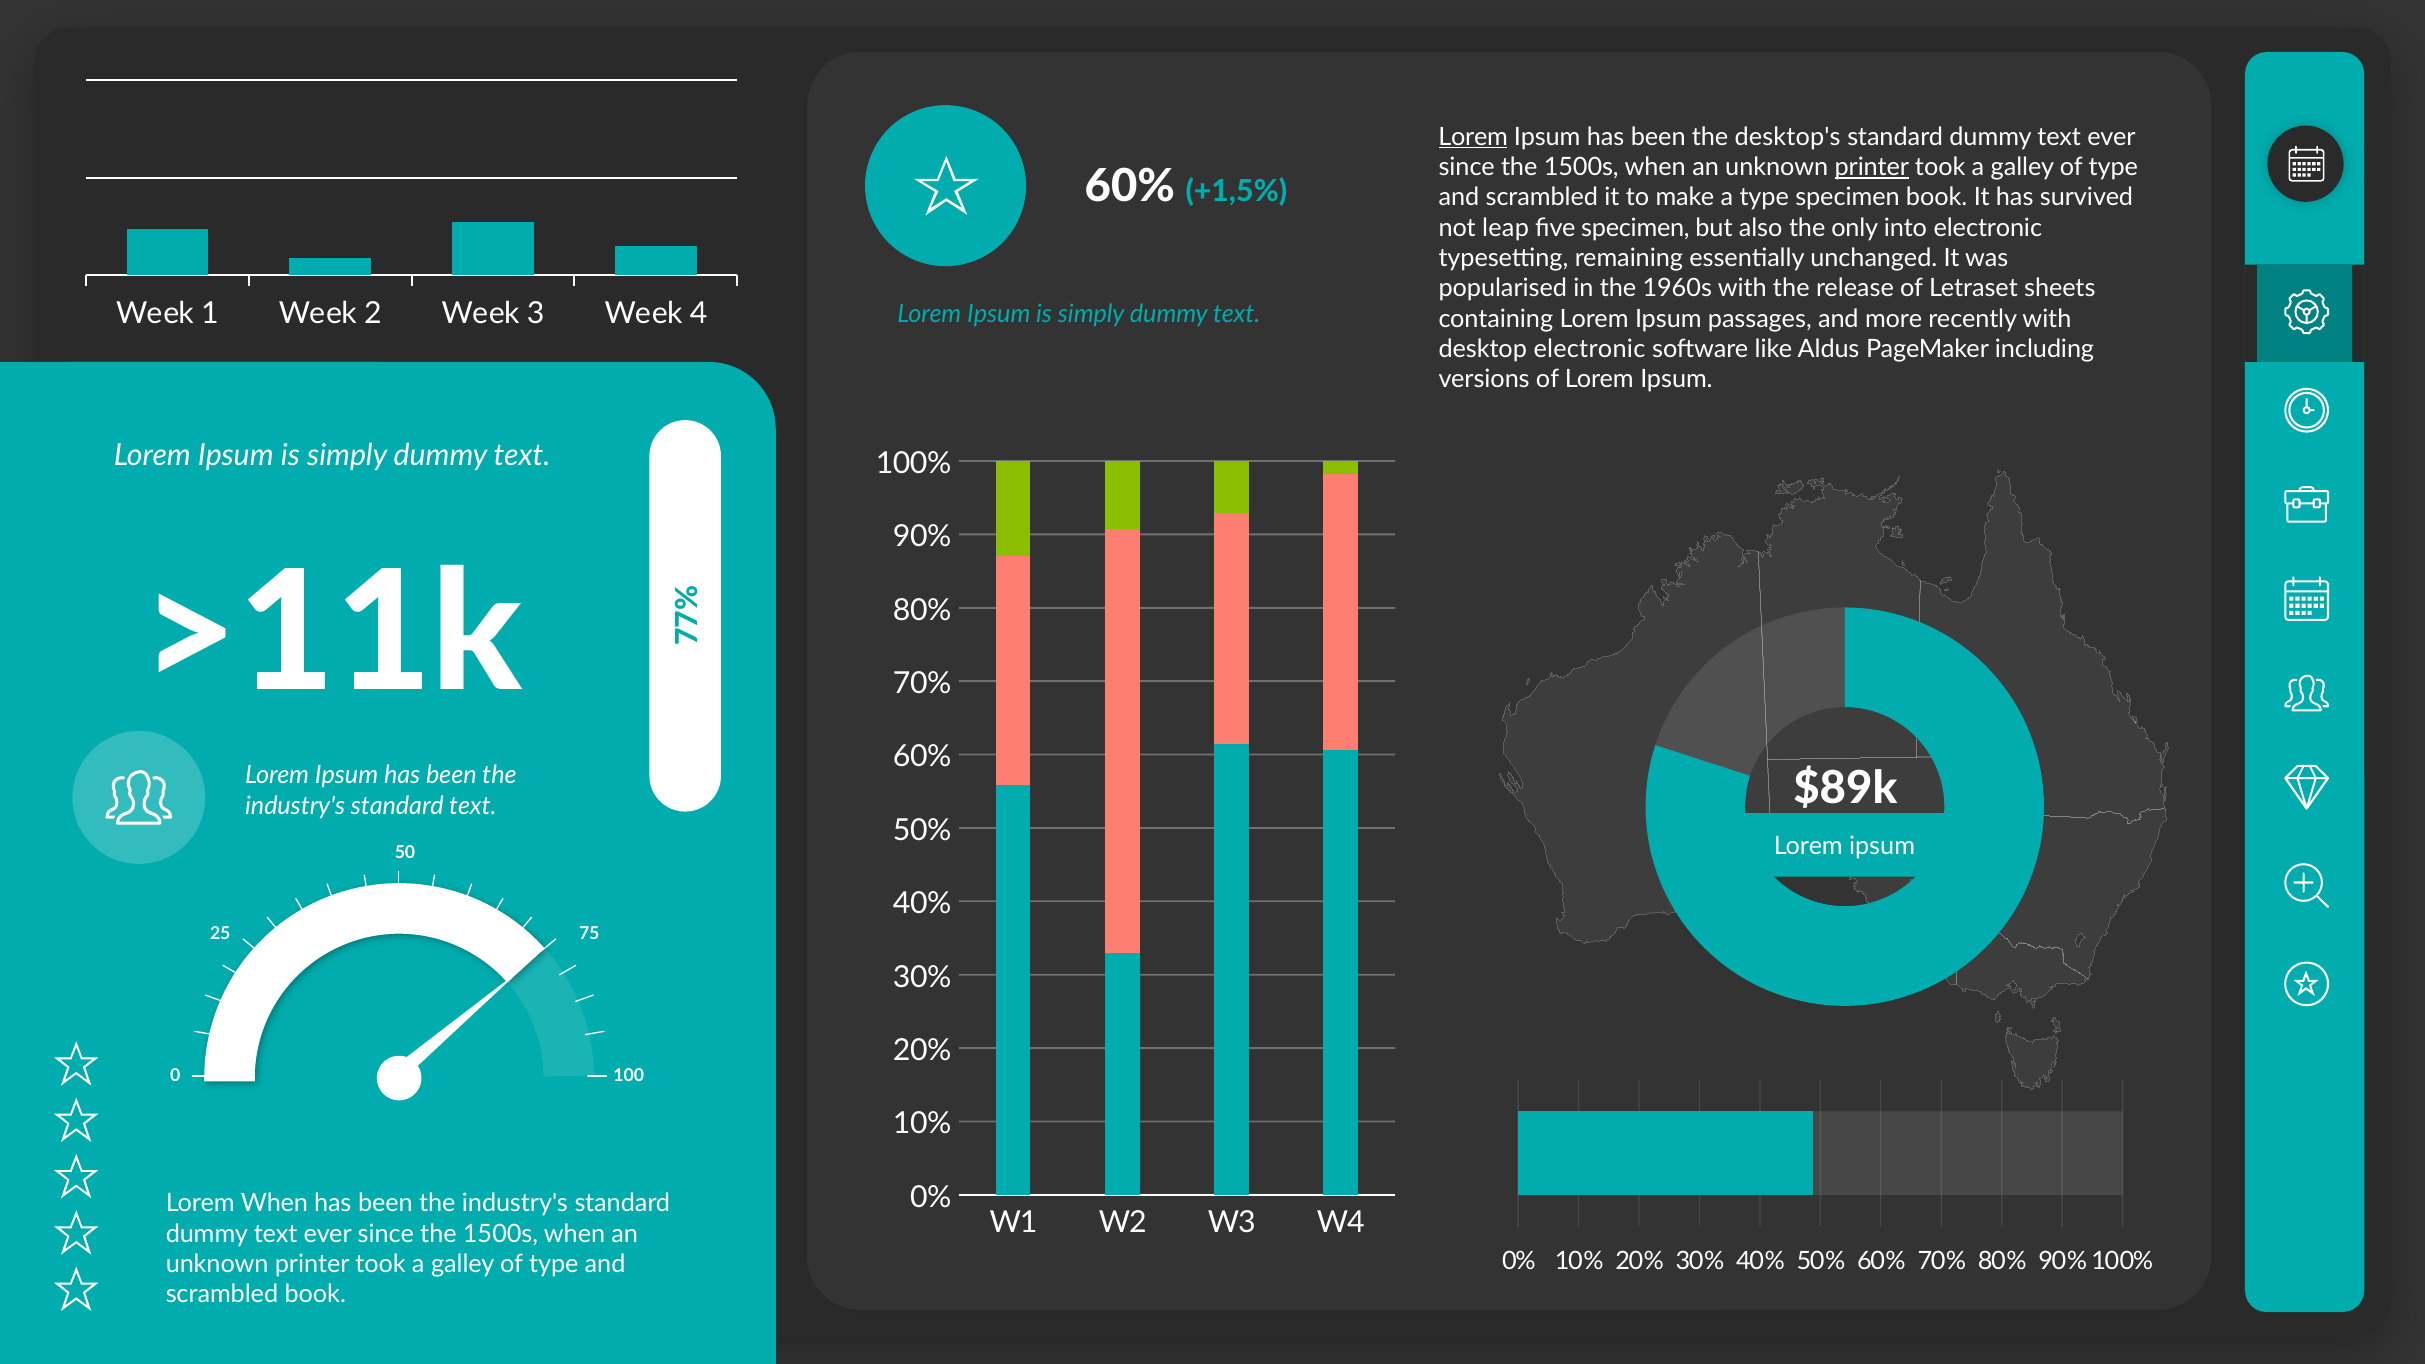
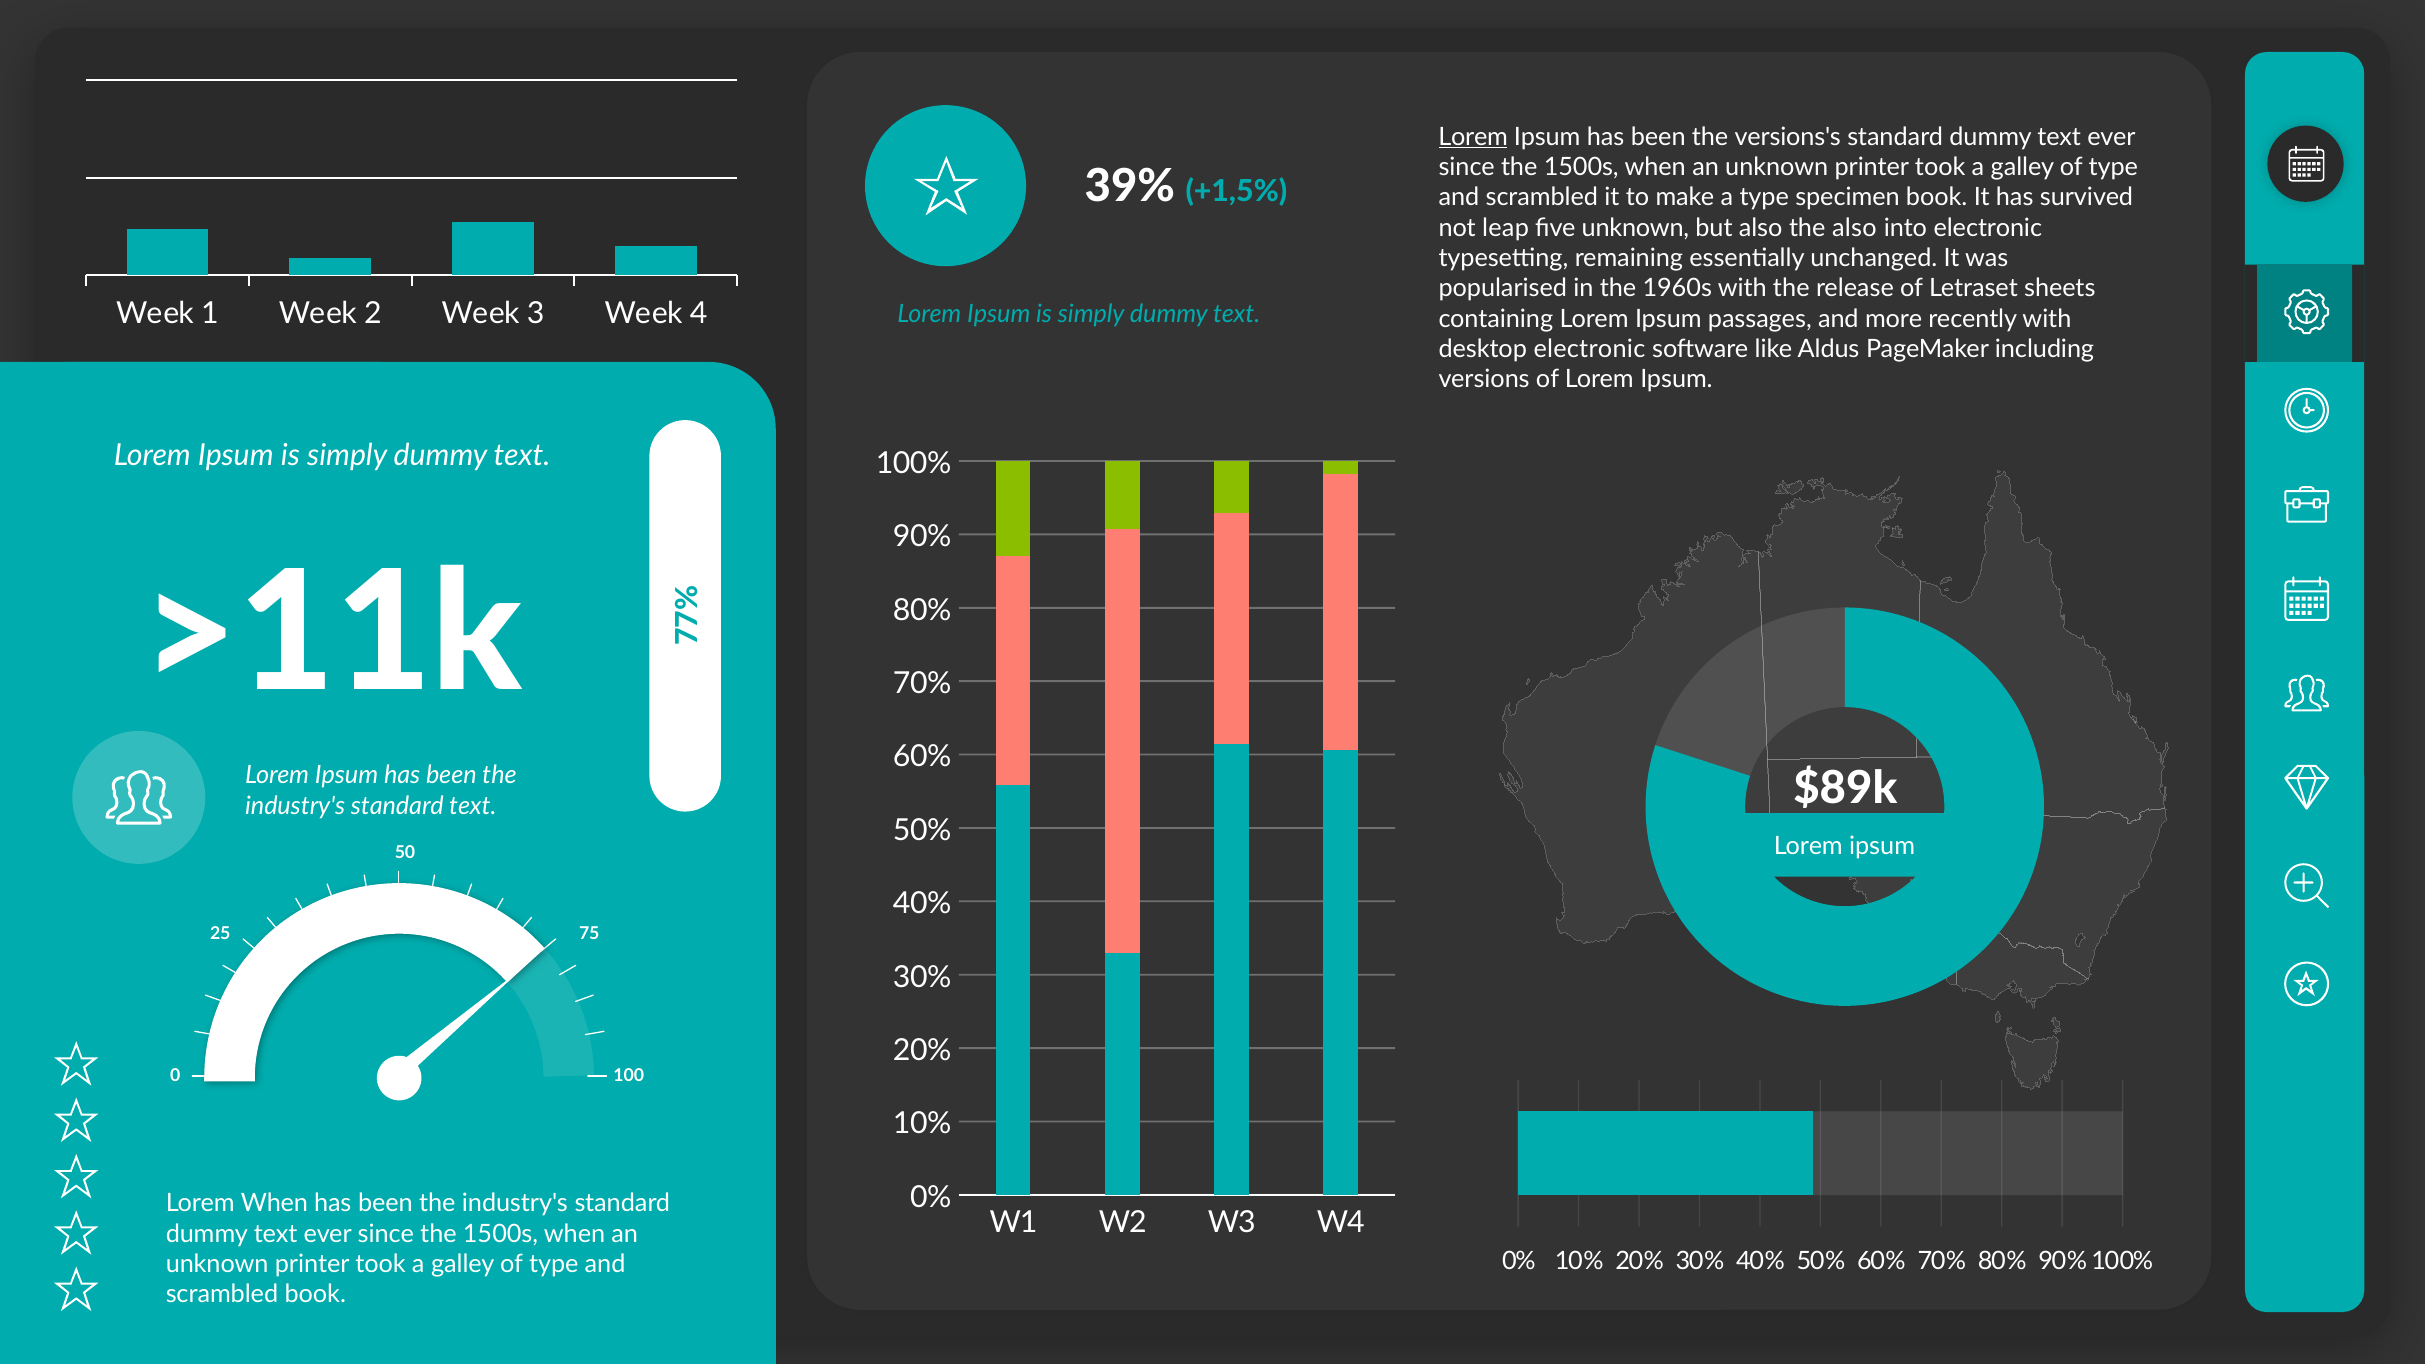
desktop's: desktop's -> versions's (1788, 137)
printer underline: present -> none (1872, 167)
60%: 60% -> 39% (1130, 187)
five specimen: specimen -> unknown (1635, 228)
the only: only -> also (1854, 228)
